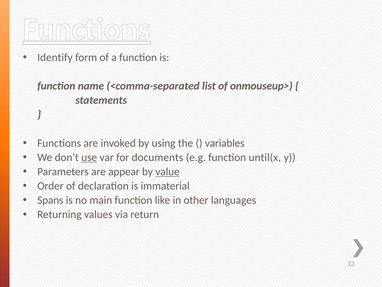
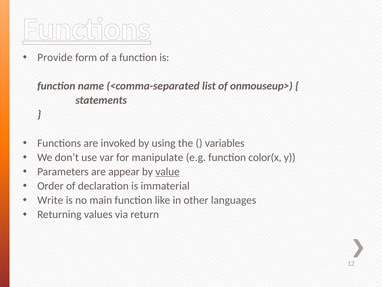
Identify: Identify -> Provide (55, 57)
use underline: present -> none (89, 157)
documents: documents -> manipulate (158, 157)
until(x: until(x -> color(x (265, 157)
Spans: Spans -> Write (50, 200)
